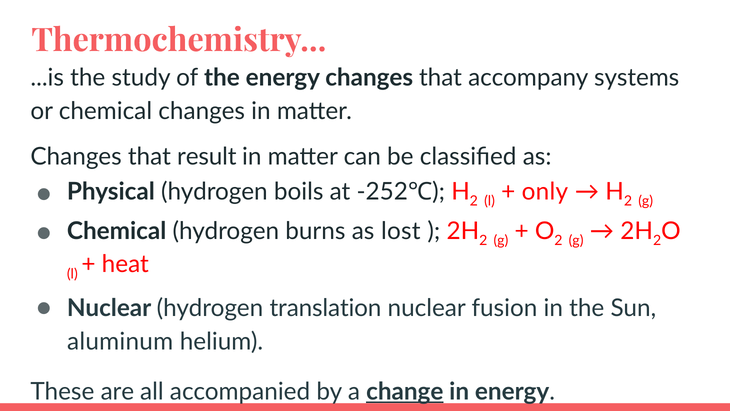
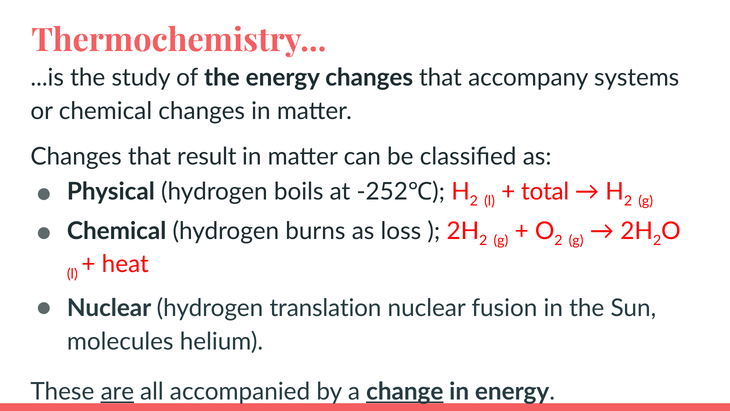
only: only -> total (545, 192)
lost: lost -> loss (401, 231)
aluminum: aluminum -> molecules (120, 341)
are underline: none -> present (117, 391)
